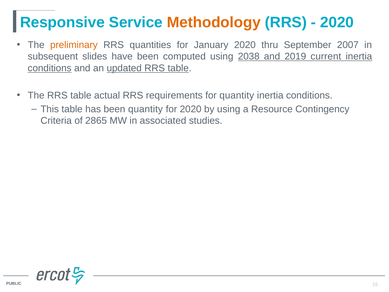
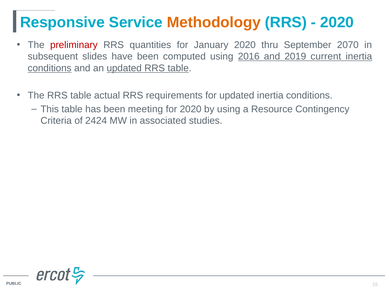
preliminary colour: orange -> red (74, 45)
2007: 2007 -> 2070 (348, 45)
2038: 2038 -> 2016 (249, 56)
for quantity: quantity -> updated (237, 95)
been quantity: quantity -> meeting (145, 109)
2865: 2865 -> 2424 (96, 121)
